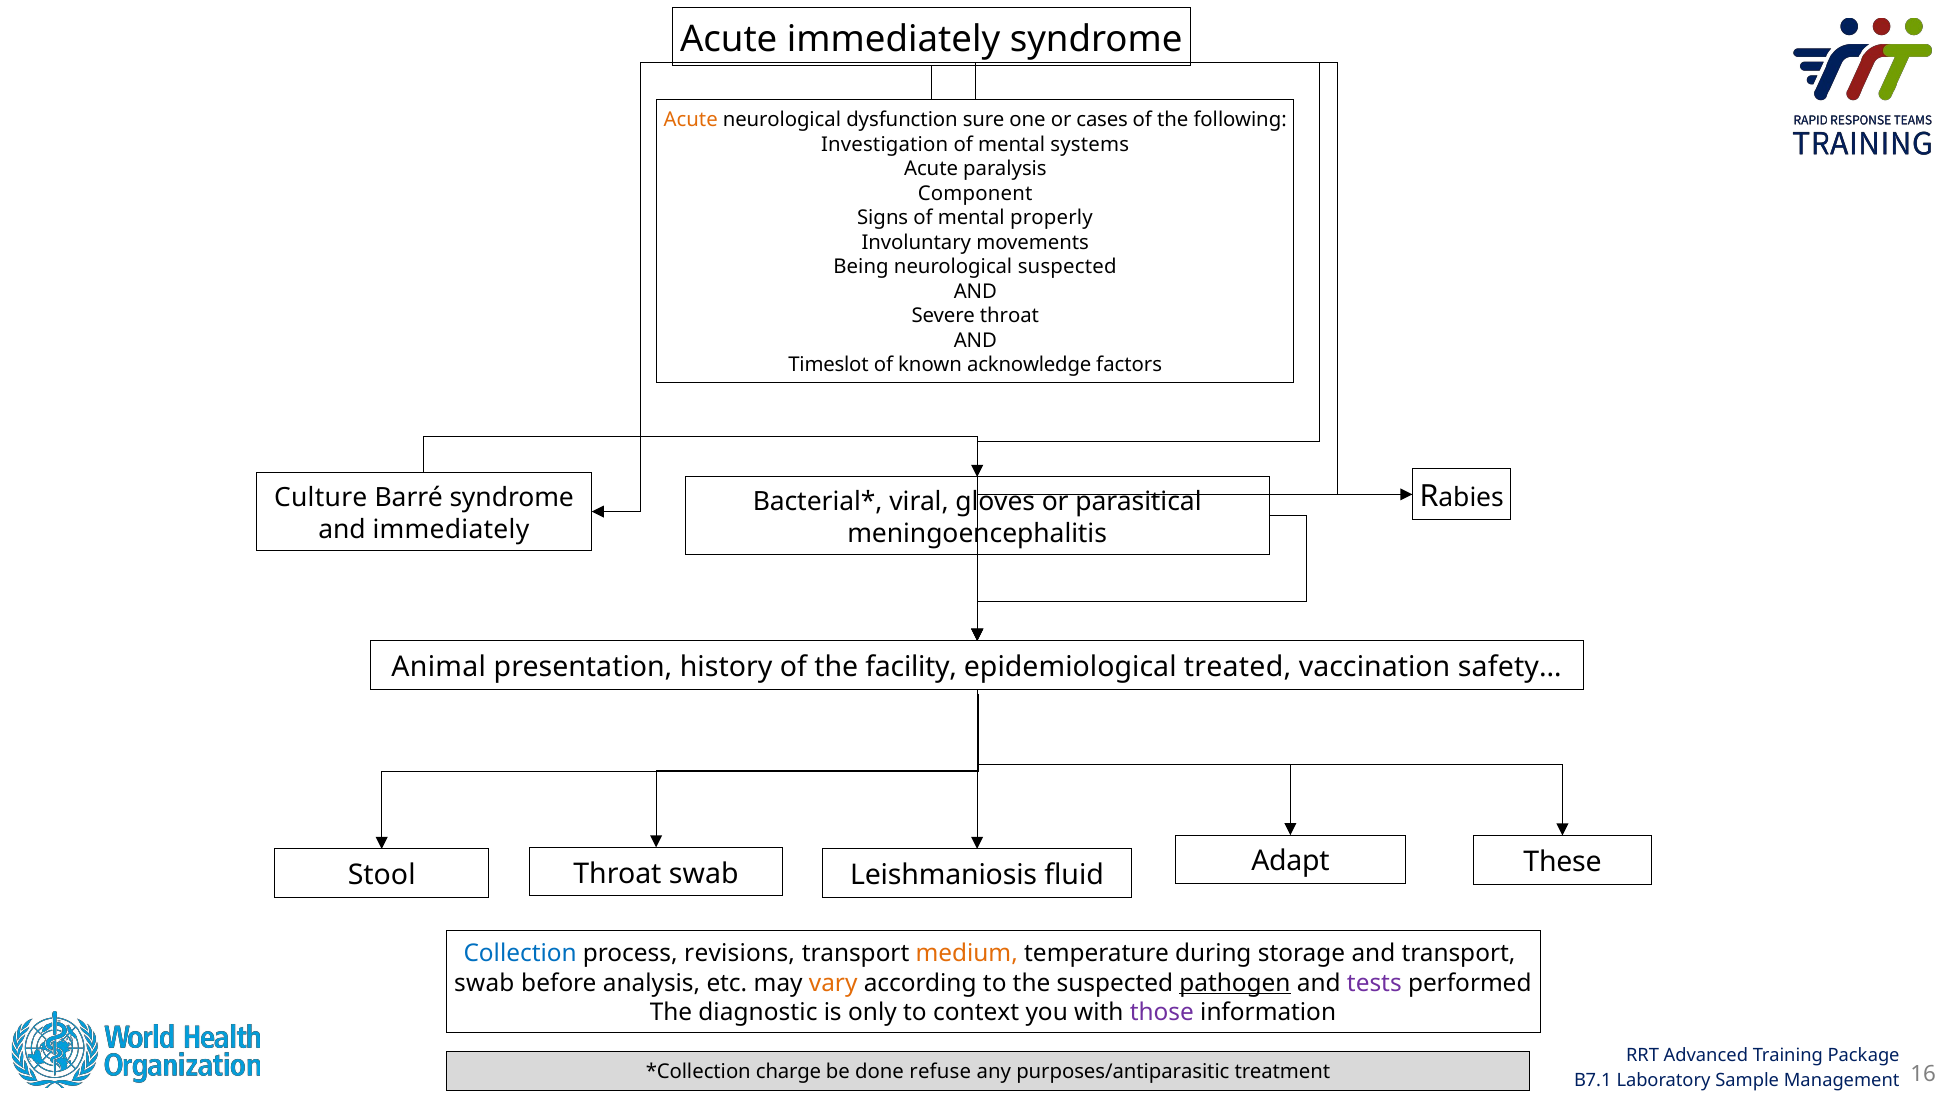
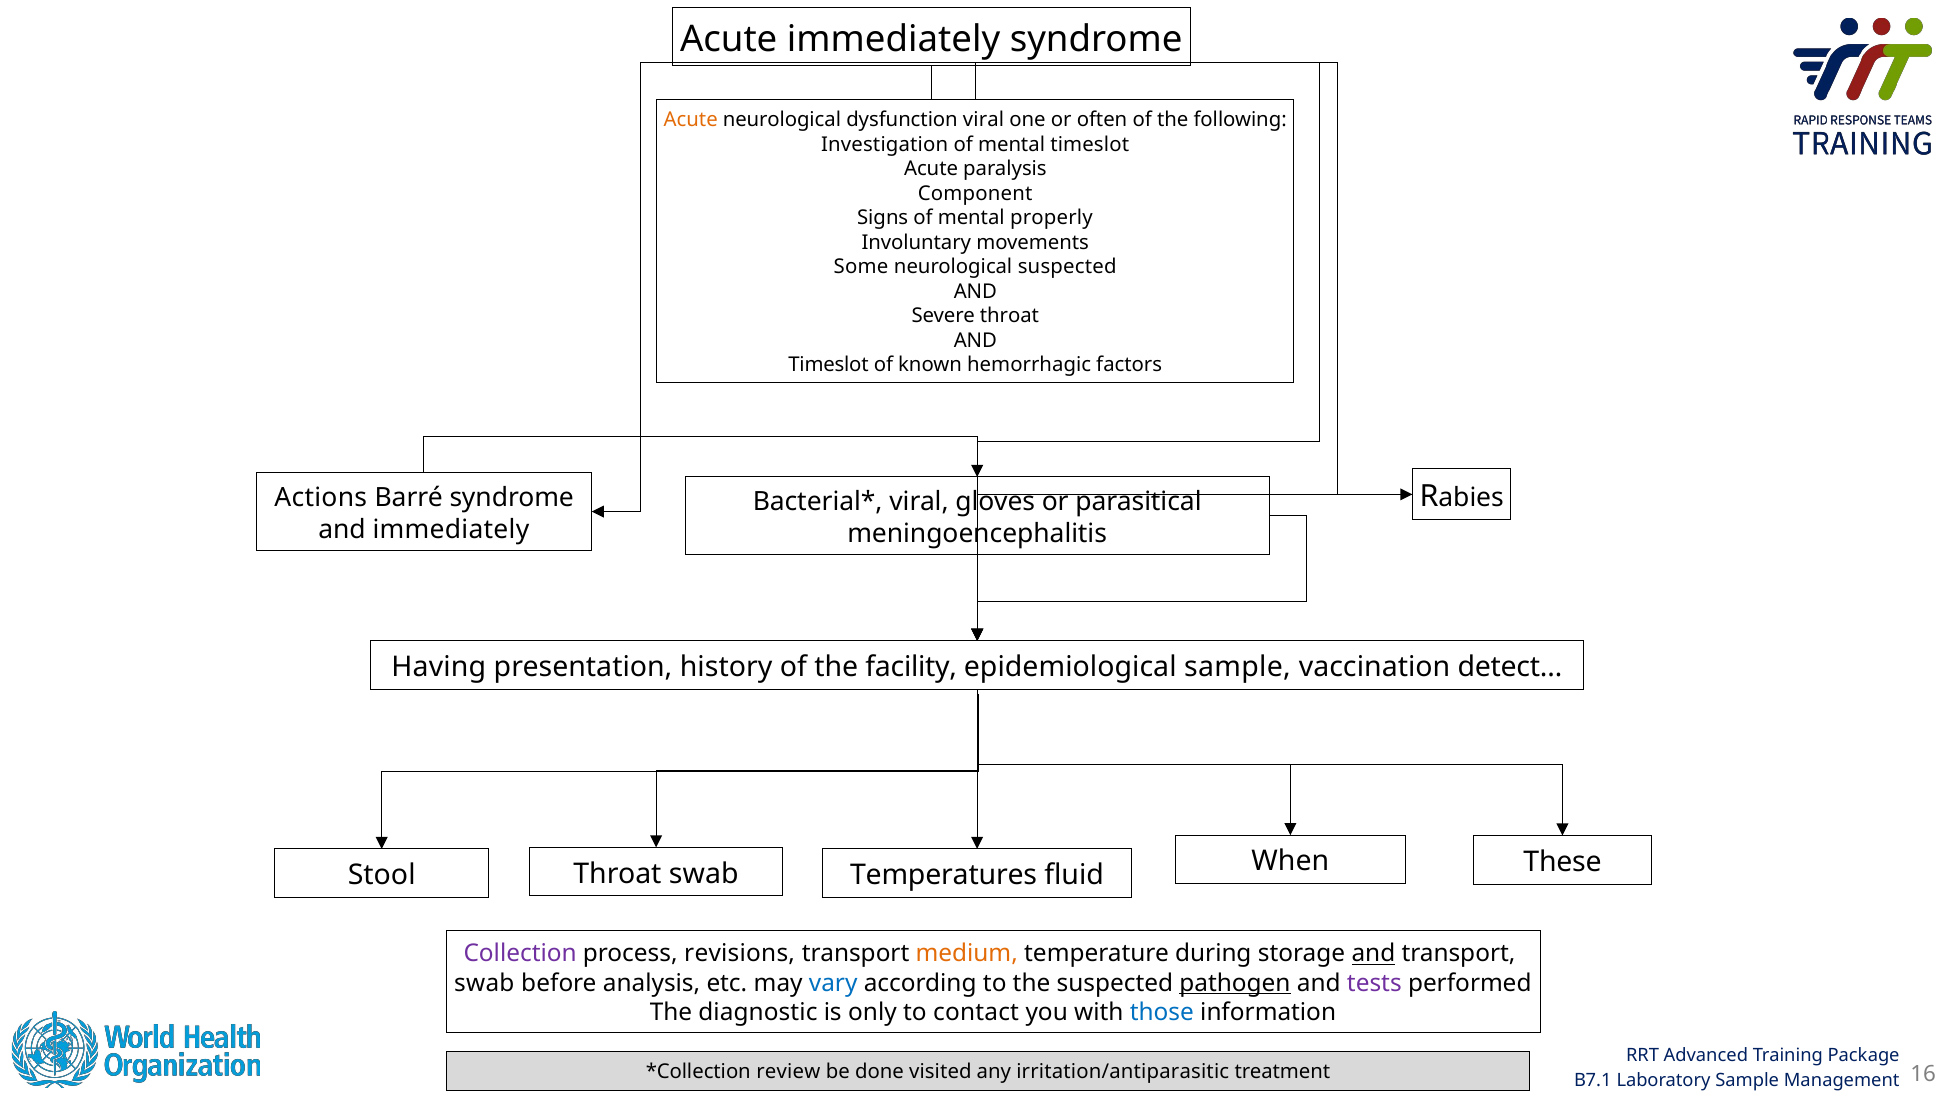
dysfunction sure: sure -> viral (984, 120)
cases: cases -> often (1102, 120)
mental systems: systems -> timeslot (1090, 145)
Being: Being -> Some (861, 267)
acknowledge: acknowledge -> hemorrhagic (1029, 365)
Culture: Culture -> Actions (321, 497)
Animal: Animal -> Having (439, 667)
epidemiological treated: treated -> sample (1237, 667)
safety…: safety… -> detect… (1510, 667)
Leishmaniosis: Leishmaniosis -> Temperatures (944, 875)
Adapt: Adapt -> When (1290, 861)
Collection colour: blue -> purple (520, 953)
and underline: none -> present (1373, 953)
vary colour: orange -> blue (833, 983)
context: context -> contact (976, 1012)
those colour: purple -> blue (1162, 1012)
charge: charge -> review (788, 1072)
refuse: refuse -> visited (940, 1072)
purposes/antiparasitic: purposes/antiparasitic -> irritation/antiparasitic (1123, 1072)
